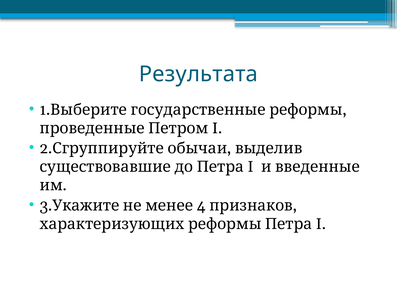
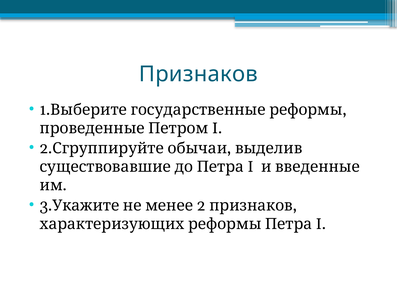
Результата: Результата -> Признаков (198, 74)
4: 4 -> 2 (201, 206)
